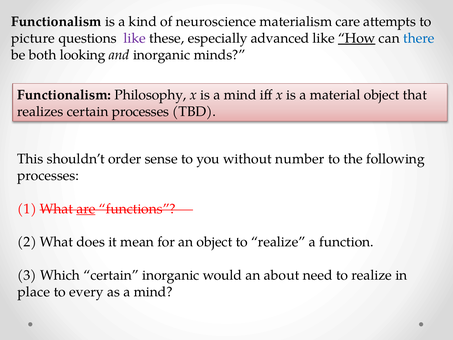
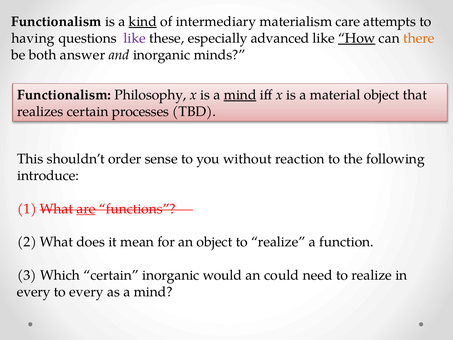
kind underline: none -> present (143, 22)
neuroscience: neuroscience -> intermediary (216, 22)
picture: picture -> having (33, 38)
there colour: blue -> orange (419, 38)
looking: looking -> answer (83, 55)
mind underline: none -> present (240, 95)
number: number -> reaction (300, 159)
processes: processes -> introduce (48, 175)
about: about -> could (282, 275)
place: place -> every (34, 292)
